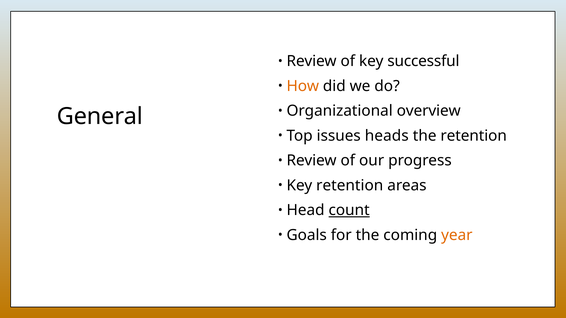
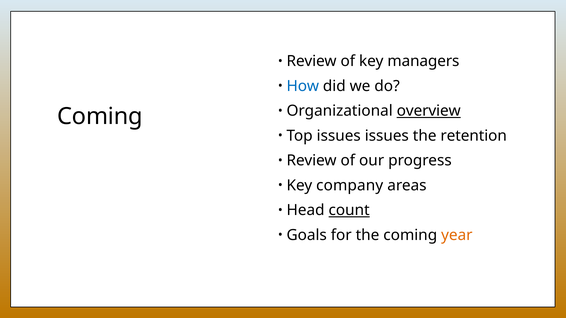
successful: successful -> managers (423, 61)
How colour: orange -> blue (303, 86)
overview underline: none -> present (429, 111)
General: General -> Coming (100, 117)
issues heads: heads -> issues (387, 136)
Key retention: retention -> company (350, 186)
